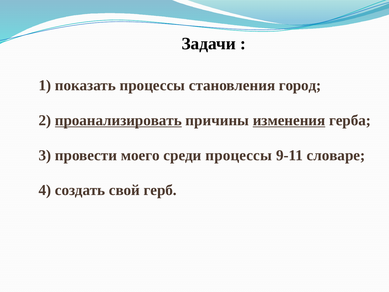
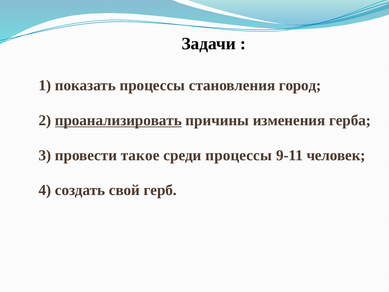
изменения underline: present -> none (289, 120)
моего: моего -> такое (140, 155)
словаре: словаре -> человек (336, 155)
